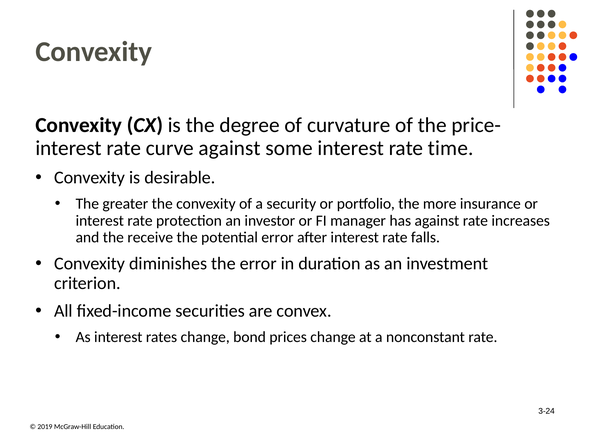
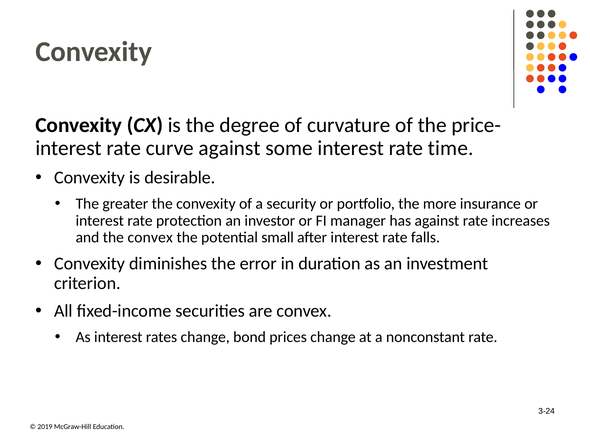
the receive: receive -> convex (150, 238)
potential error: error -> small (278, 238)
